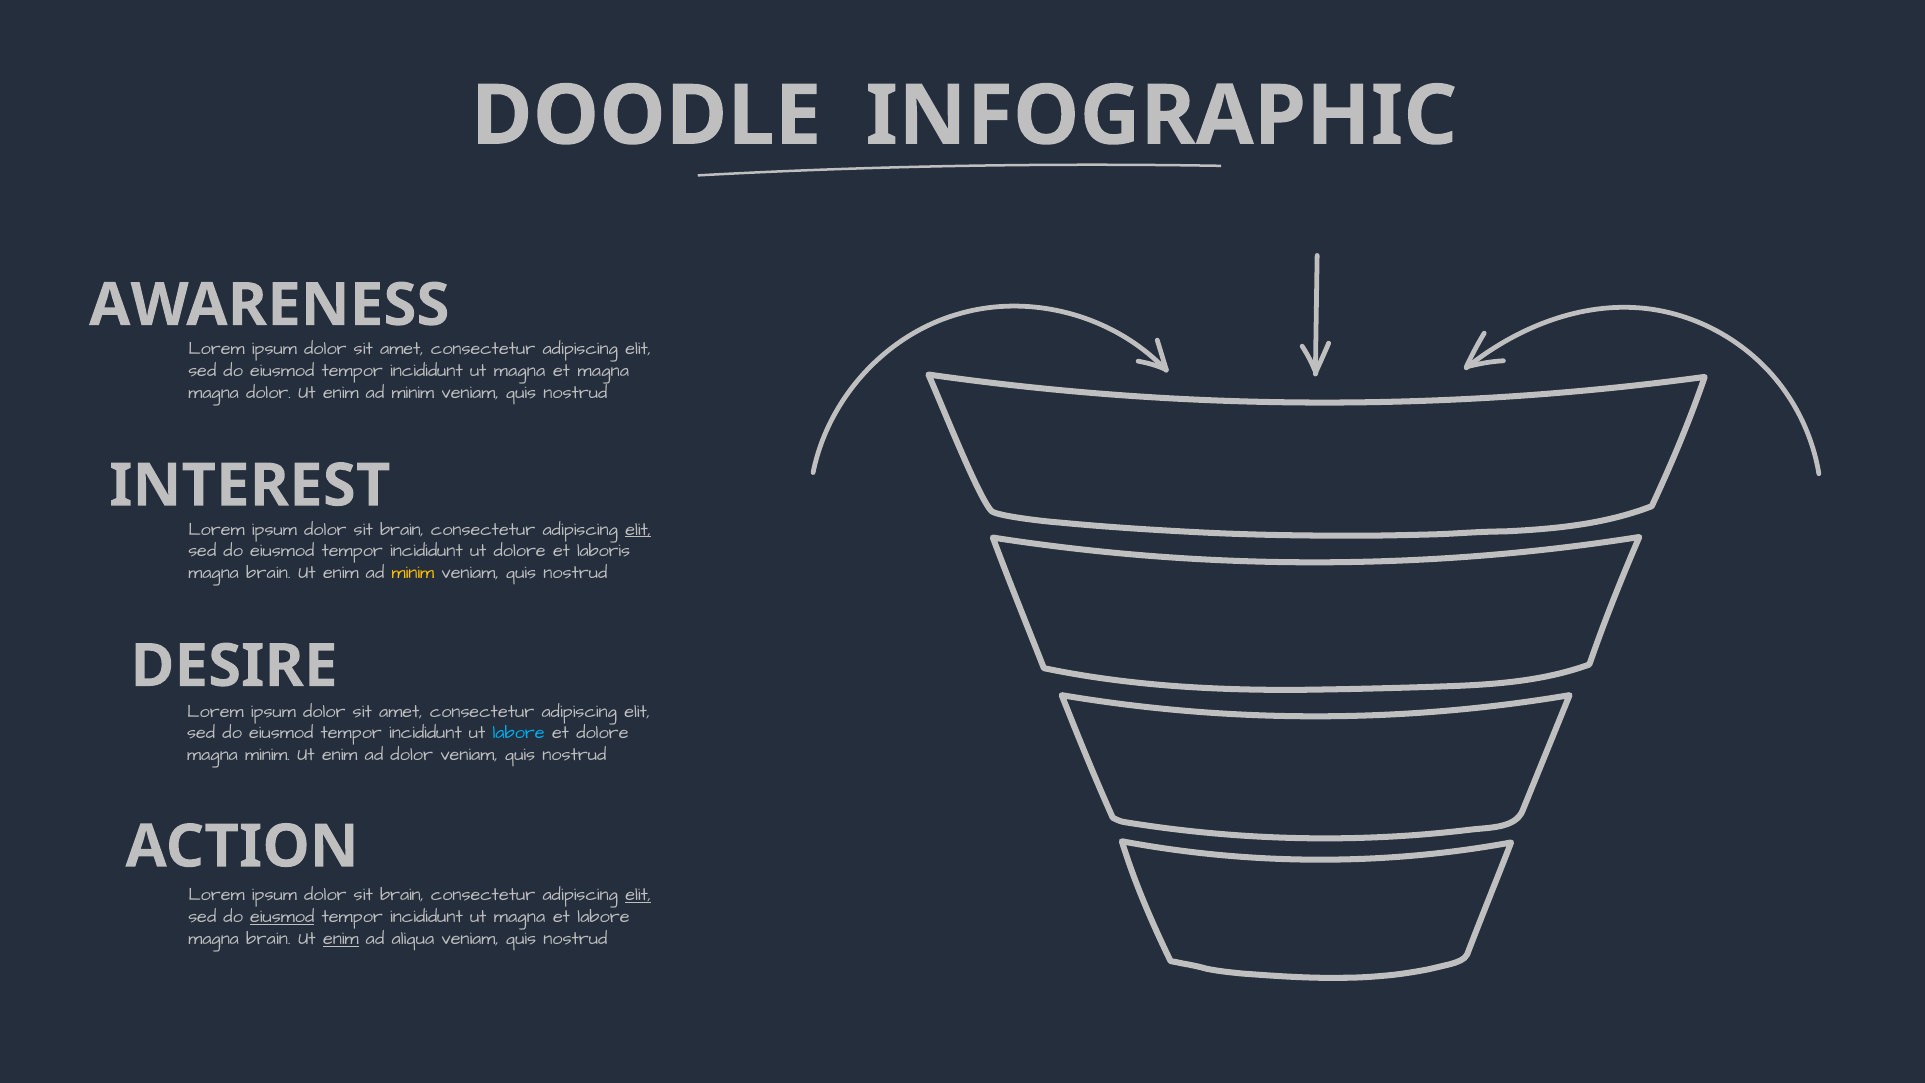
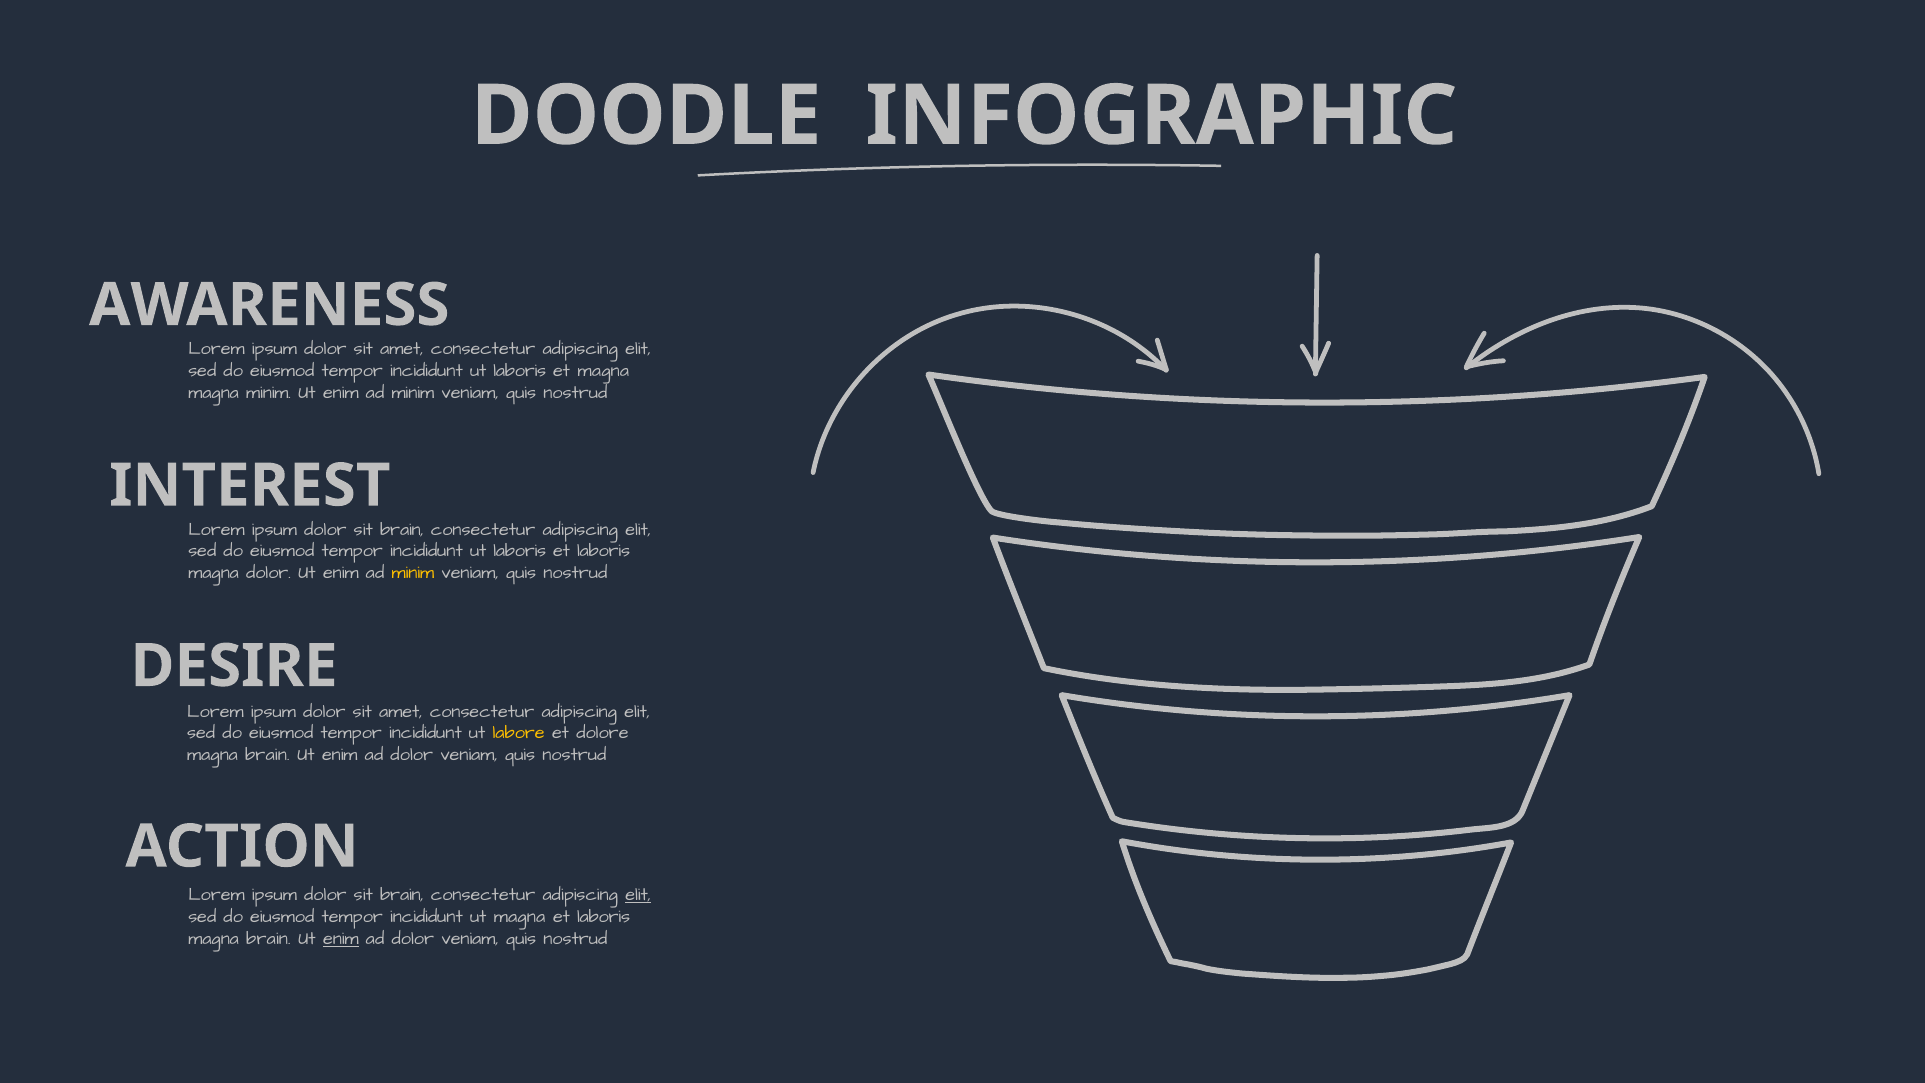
magna: magna -> laboris (520, 370)
magna dolor: dolor -> minim (269, 392)
elit underline: present -> none (638, 529)
dolore: dolore -> laboris (520, 551)
brain: brain -> dolor (269, 572)
labore colour: light blue -> yellow (519, 733)
minim: minim -> brain (267, 755)
eiusmod underline: present -> none (282, 917)
labore: labore -> laboris (604, 917)
aliqua: aliqua -> dolor (413, 938)
